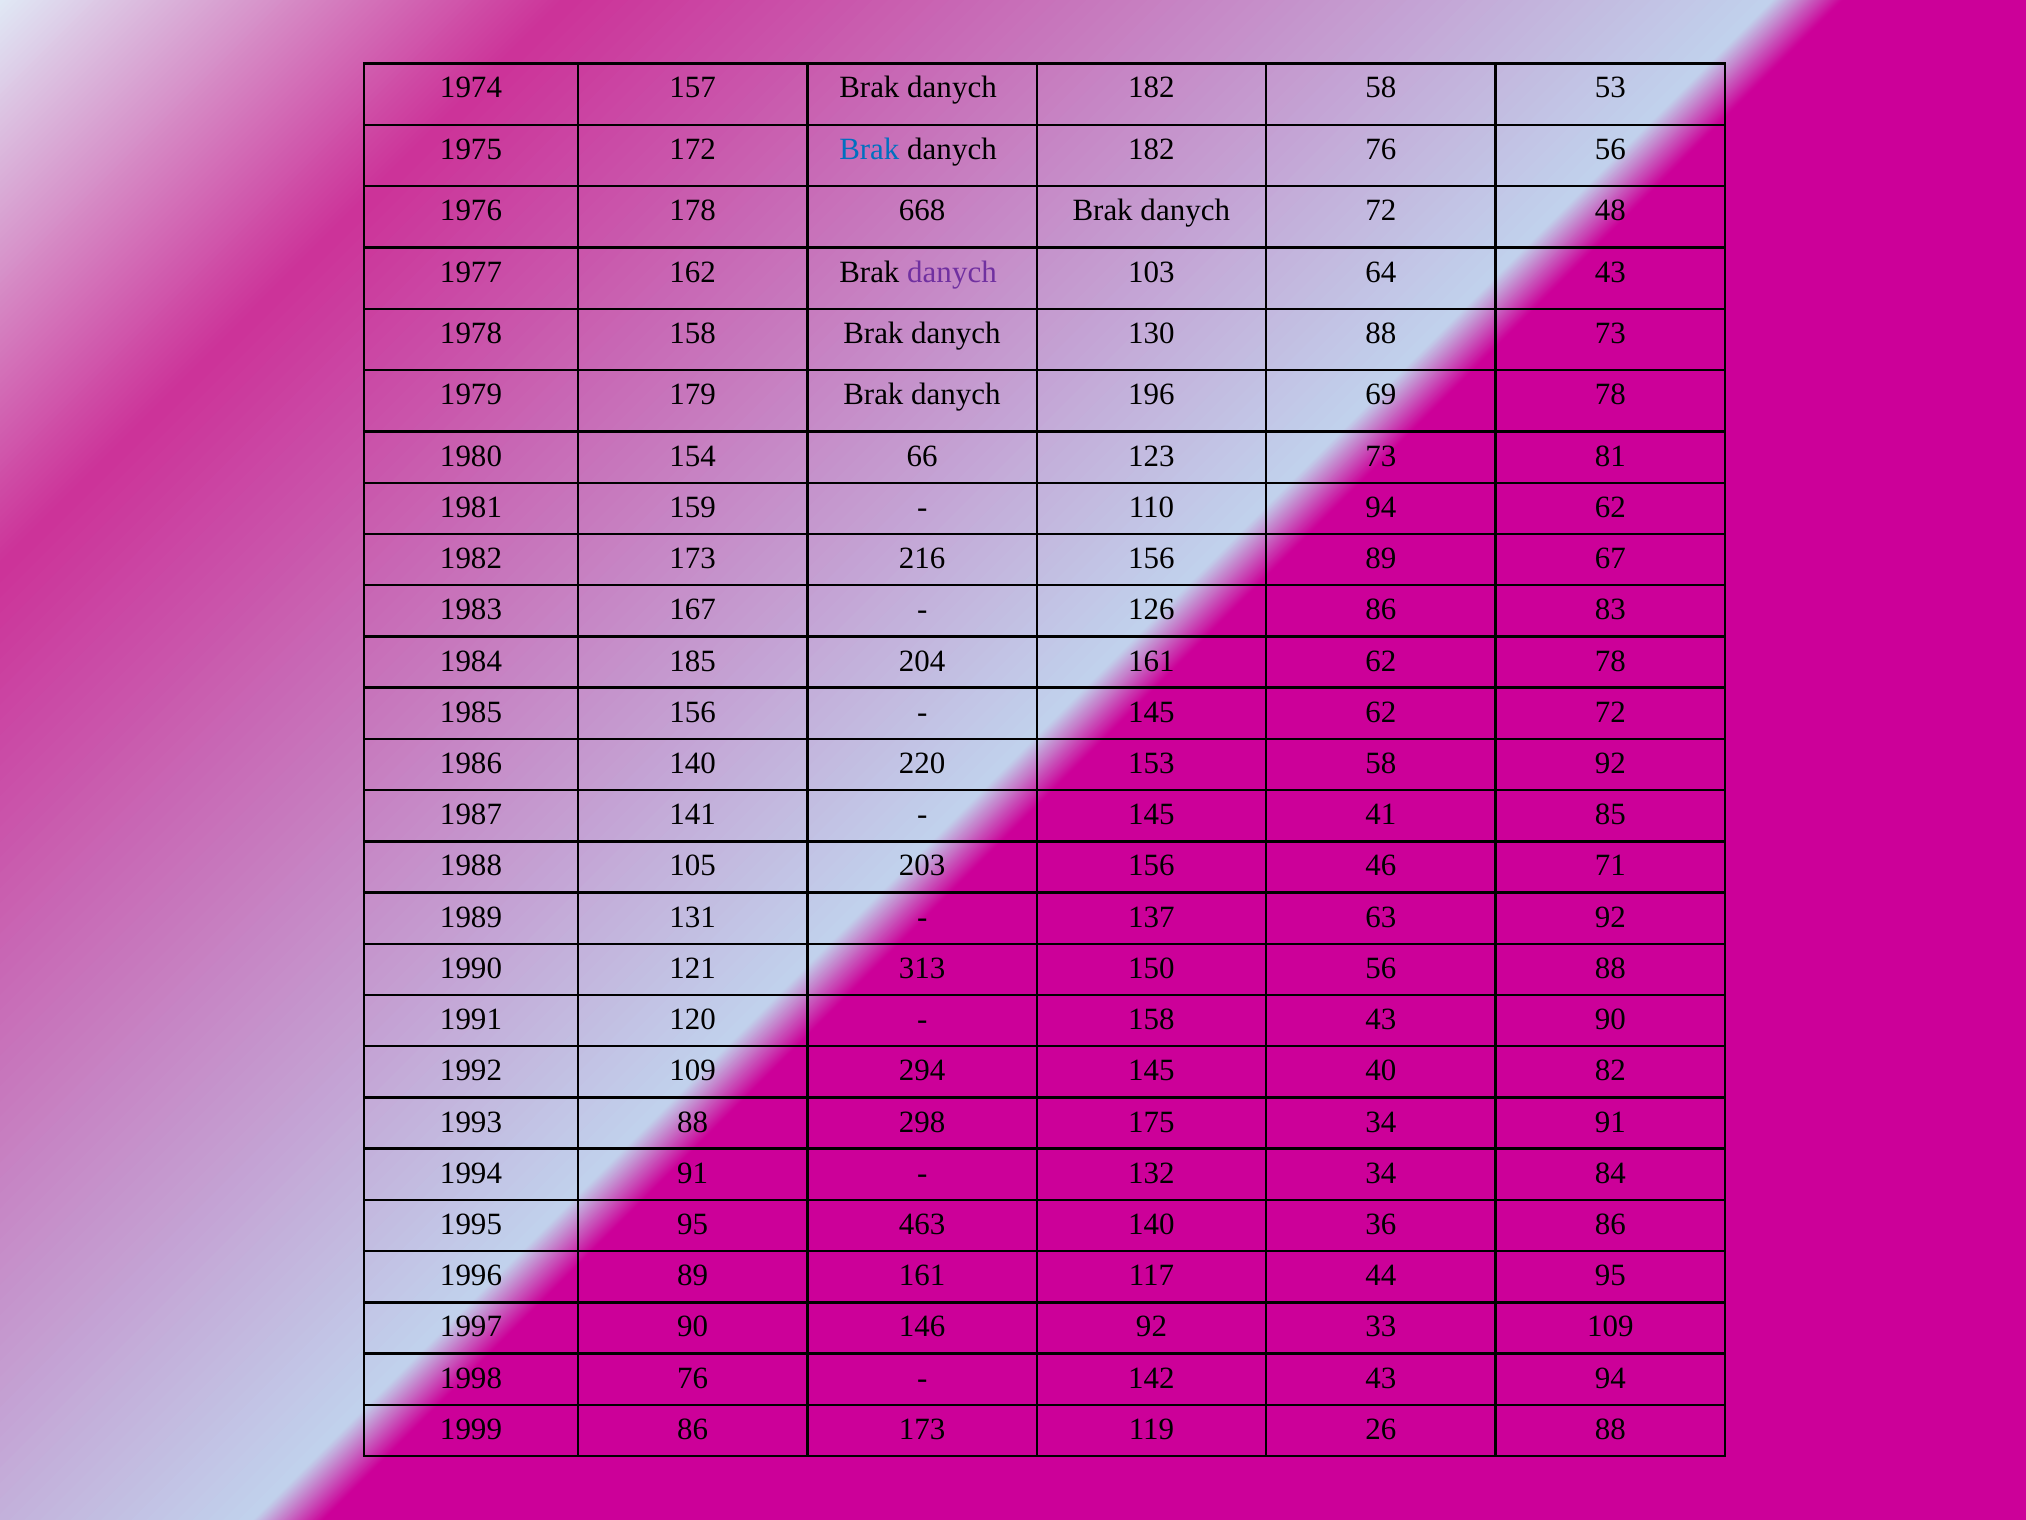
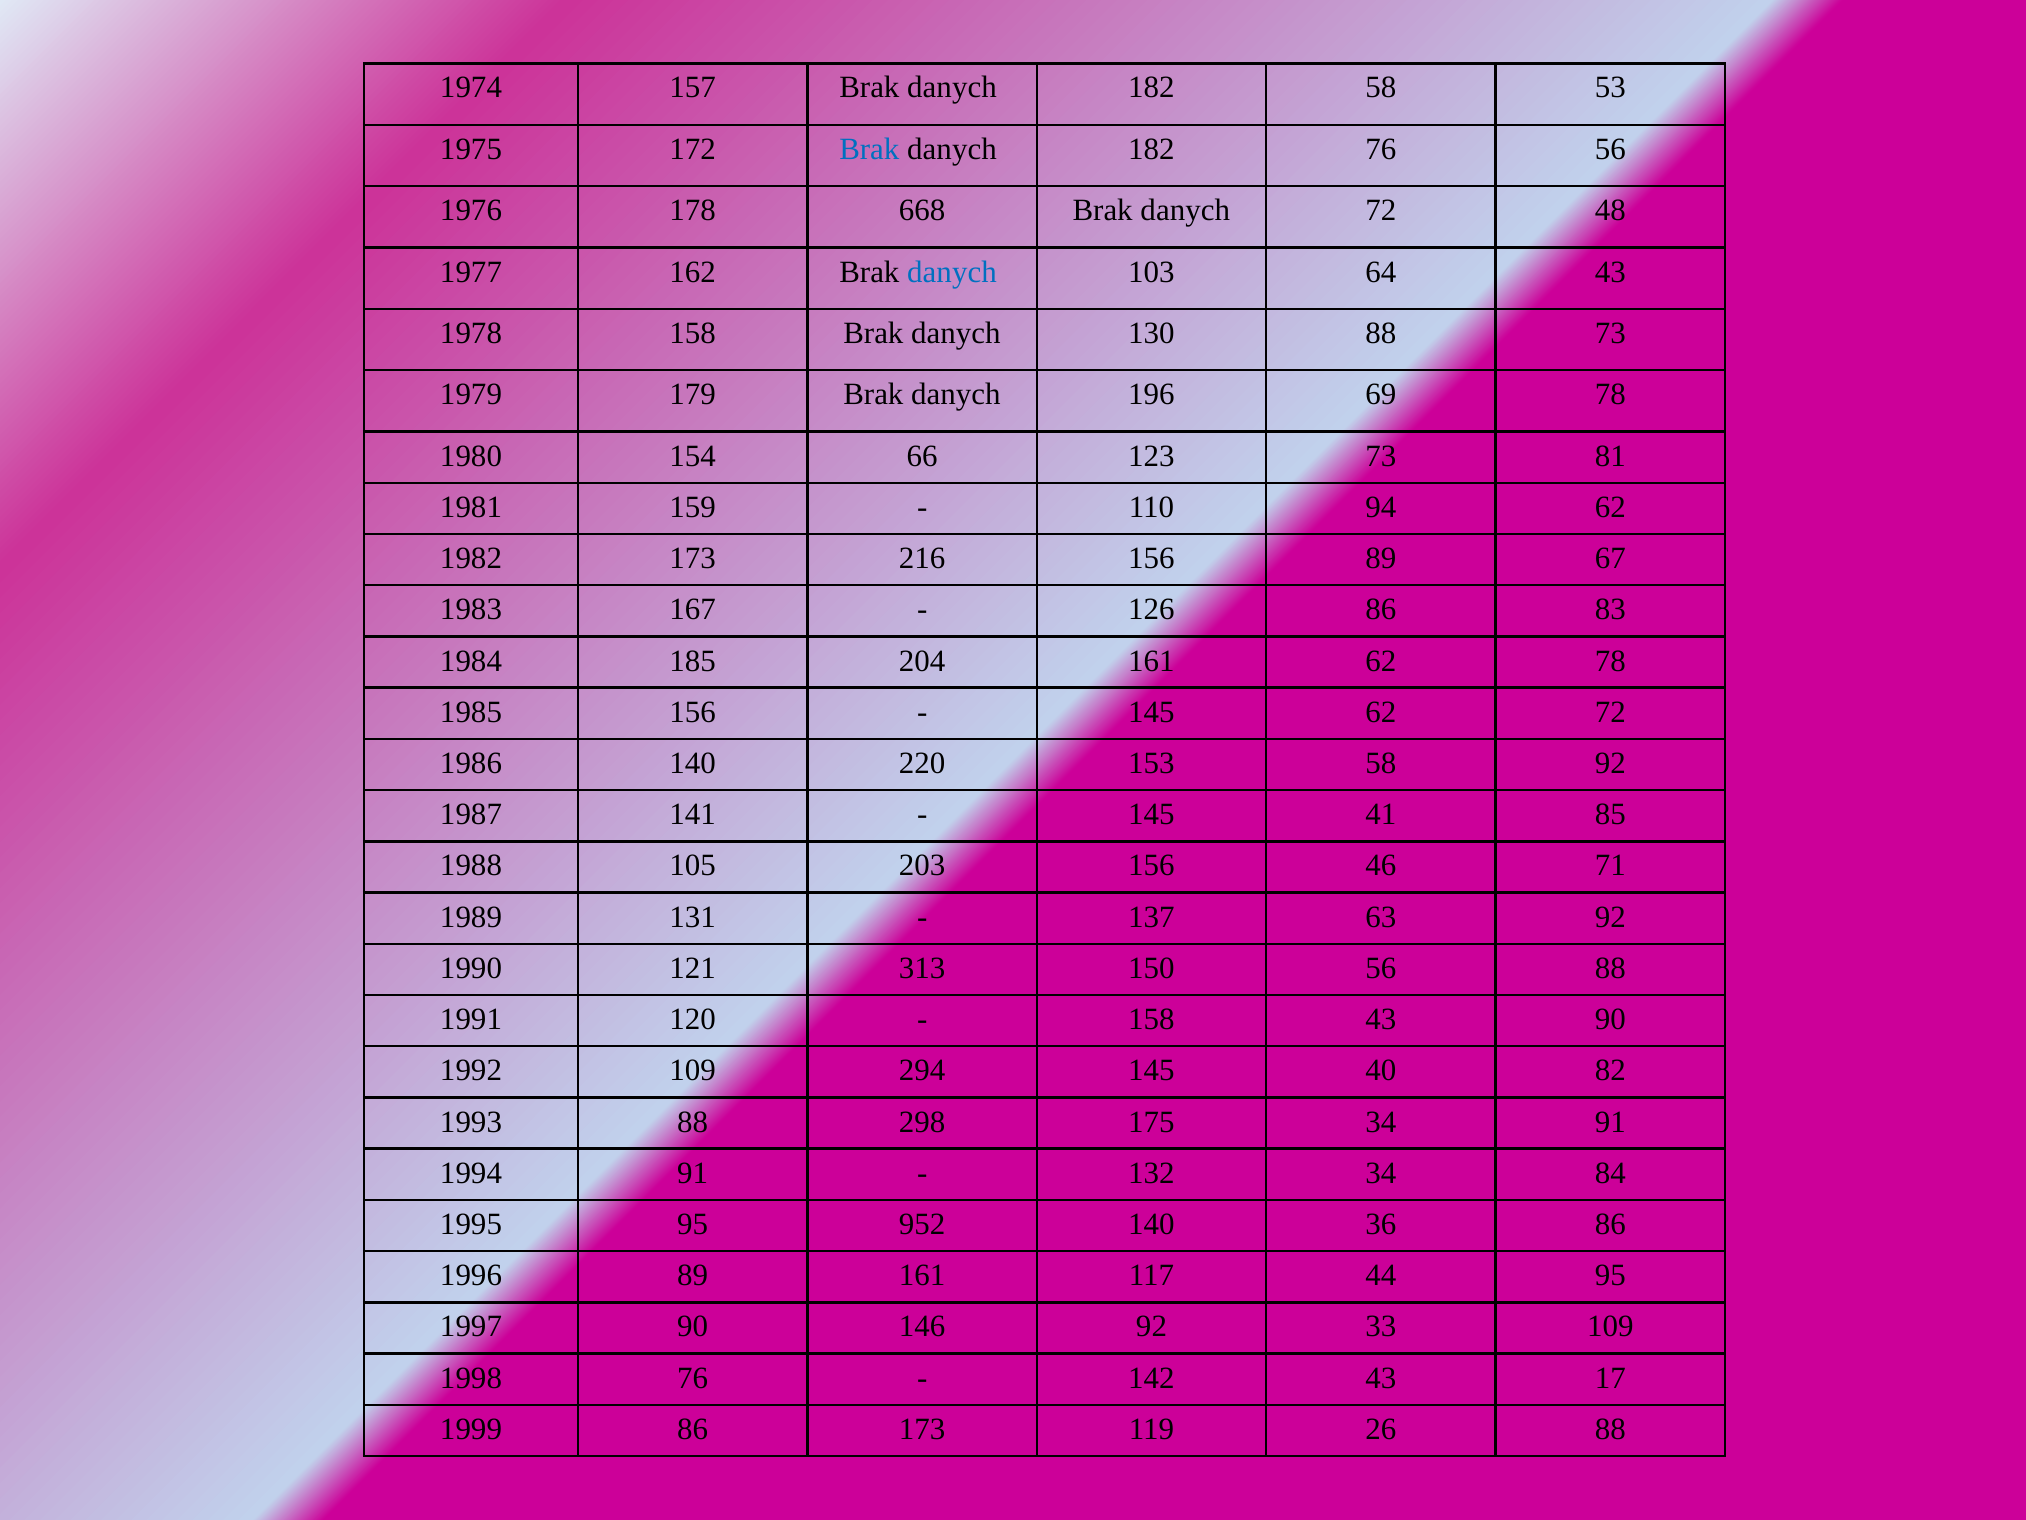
danych colour: purple -> blue (952, 272)
463: 463 -> 952 (922, 1224)
43 94: 94 -> 17 (1610, 1378)
